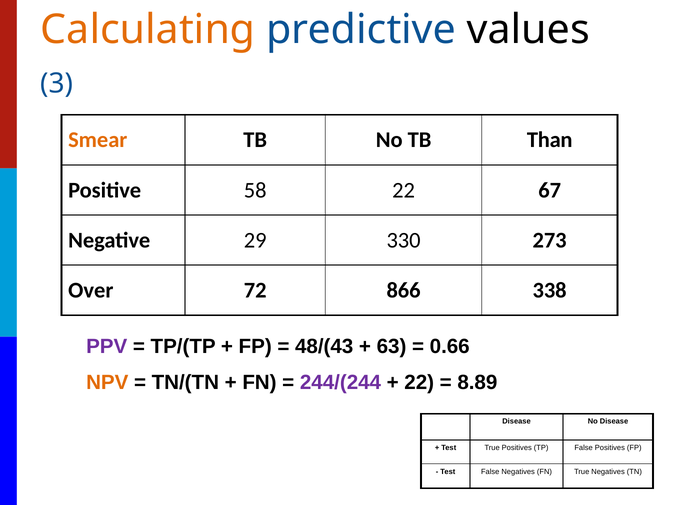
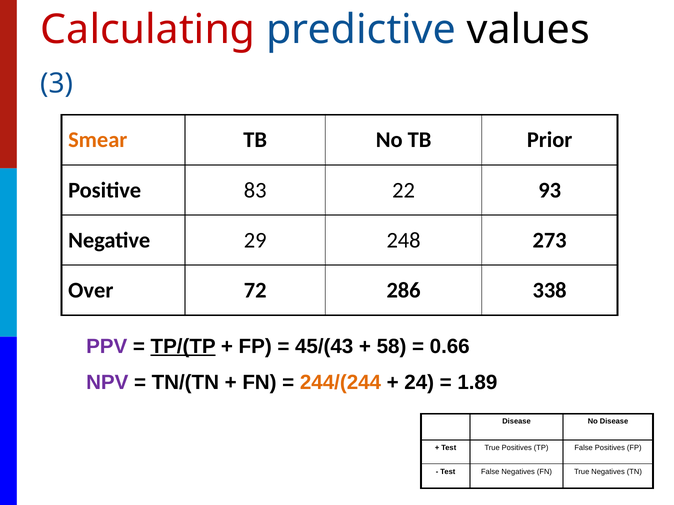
Calculating colour: orange -> red (148, 30)
Than: Than -> Prior (550, 140)
58: 58 -> 83 (255, 190)
67: 67 -> 93 (550, 190)
330: 330 -> 248 (404, 241)
866: 866 -> 286 (404, 291)
TP/(TP underline: none -> present (183, 347)
48/(43: 48/(43 -> 45/(43 (324, 347)
63: 63 -> 58 (392, 347)
NPV colour: orange -> purple (107, 383)
244/(244 colour: purple -> orange (341, 383)
22: 22 -> 24 (419, 383)
8.89: 8.89 -> 1.89 (477, 383)
